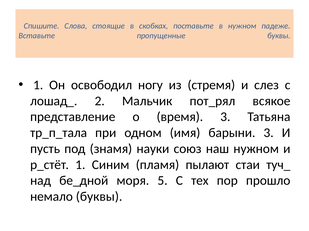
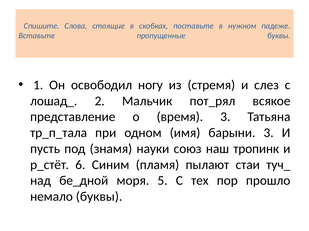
наш нужном: нужном -> тропинк (256, 149)
р_стёт 1: 1 -> 6 (80, 165)
